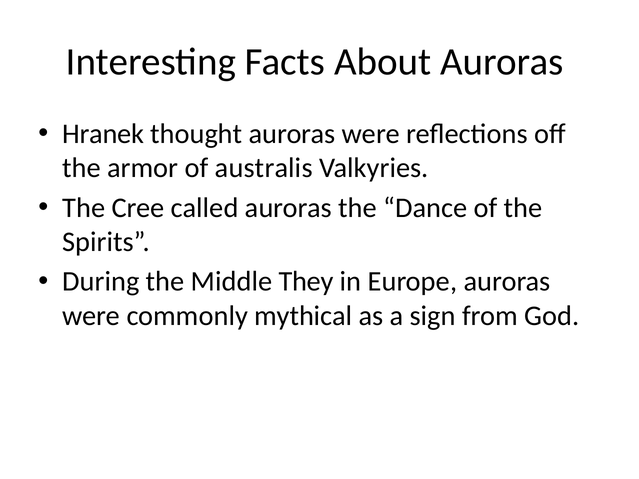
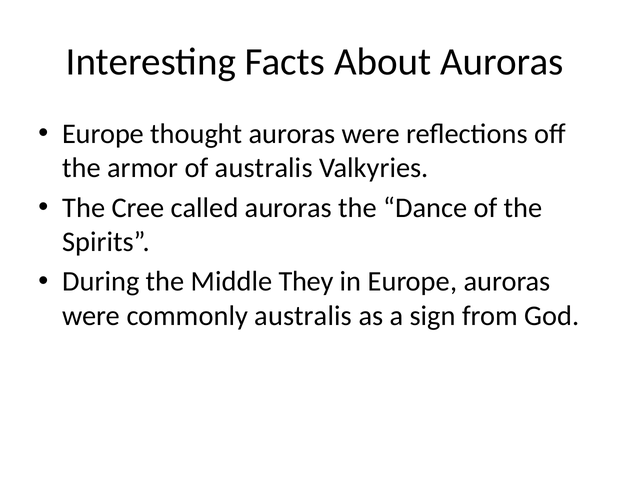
Hranek: Hranek -> Europe (103, 134)
commonly mythical: mythical -> australis (303, 316)
